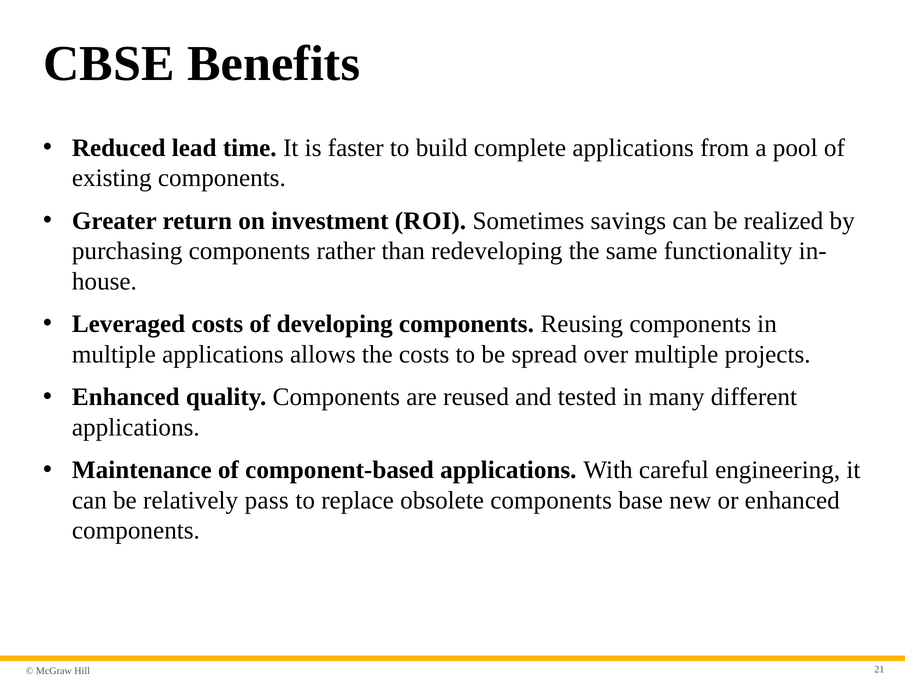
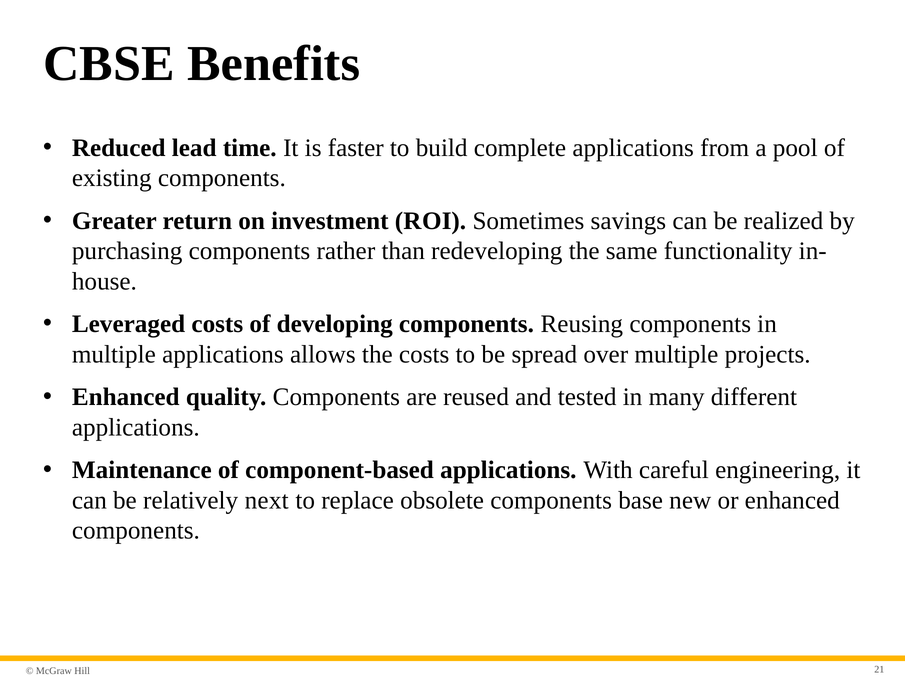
pass: pass -> next (267, 500)
